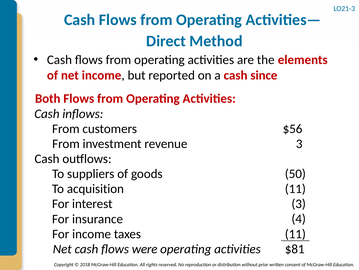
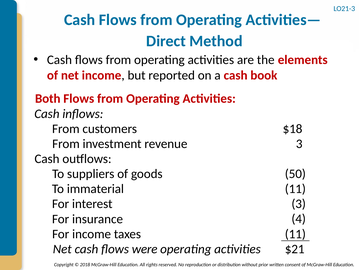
since: since -> book (264, 75)
$56: $56 -> $18 (293, 128)
acquisition: acquisition -> immaterial (95, 188)
$81: $81 -> $21 (295, 248)
